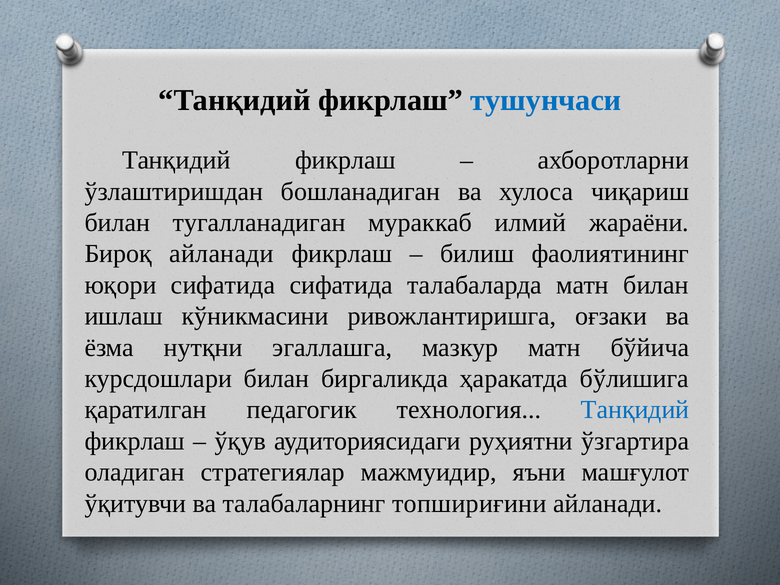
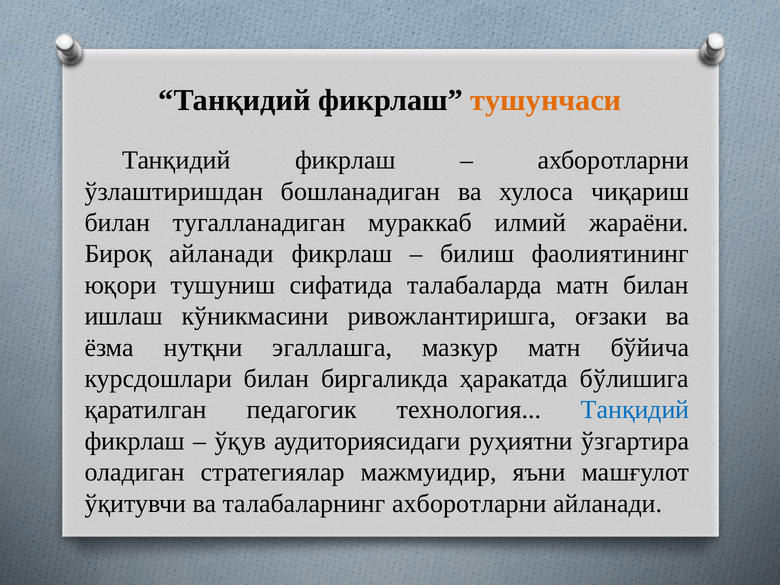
тушунчаси colour: blue -> orange (546, 100)
юқори сифатида: сифатида -> тушуниш (223, 285)
талабаларнинг топшириғини: топшириғини -> ахборотларни (469, 503)
